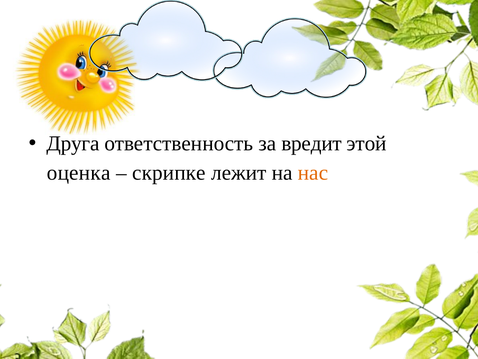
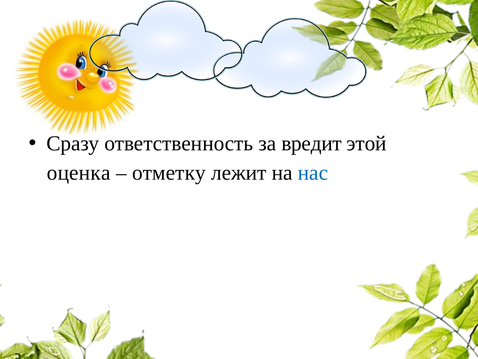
Друга: Друга -> Сразу (73, 143)
скрипке: скрипке -> отметку (169, 173)
нас colour: orange -> blue (313, 173)
